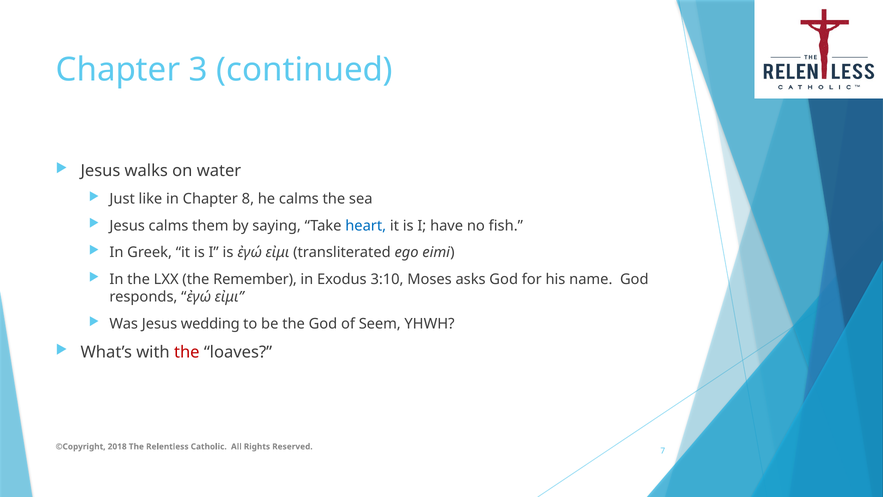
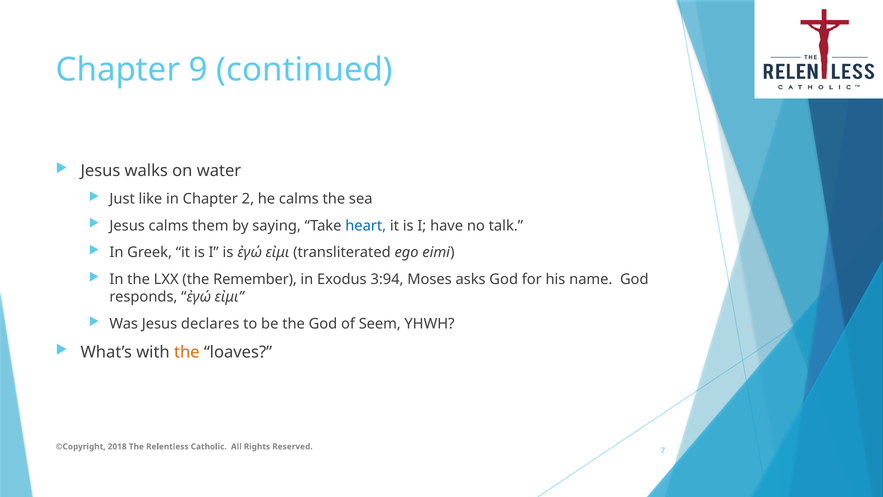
3: 3 -> 9 (198, 70)
8: 8 -> 2 (248, 199)
fish: fish -> talk (506, 226)
3:10: 3:10 -> 3:94 (387, 279)
wedding: wedding -> declares (210, 324)
the colour: red -> orange (187, 352)
